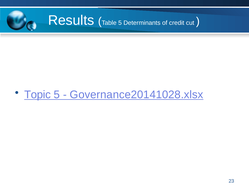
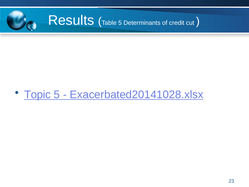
Governance20141028.xlsx: Governance20141028.xlsx -> Exacerbated20141028.xlsx (137, 95)
